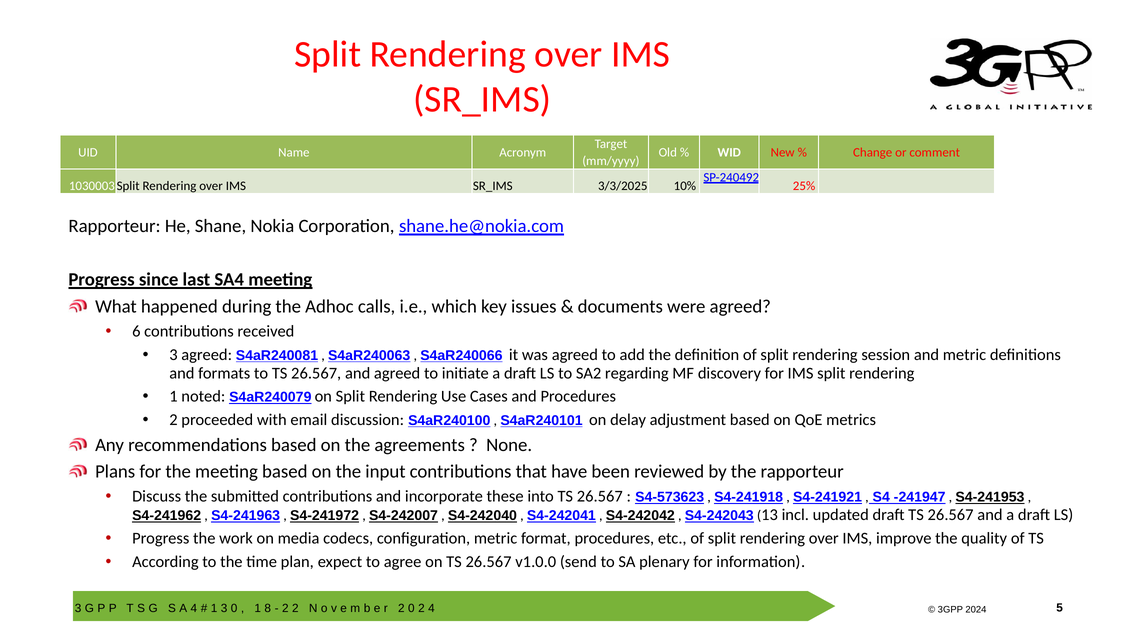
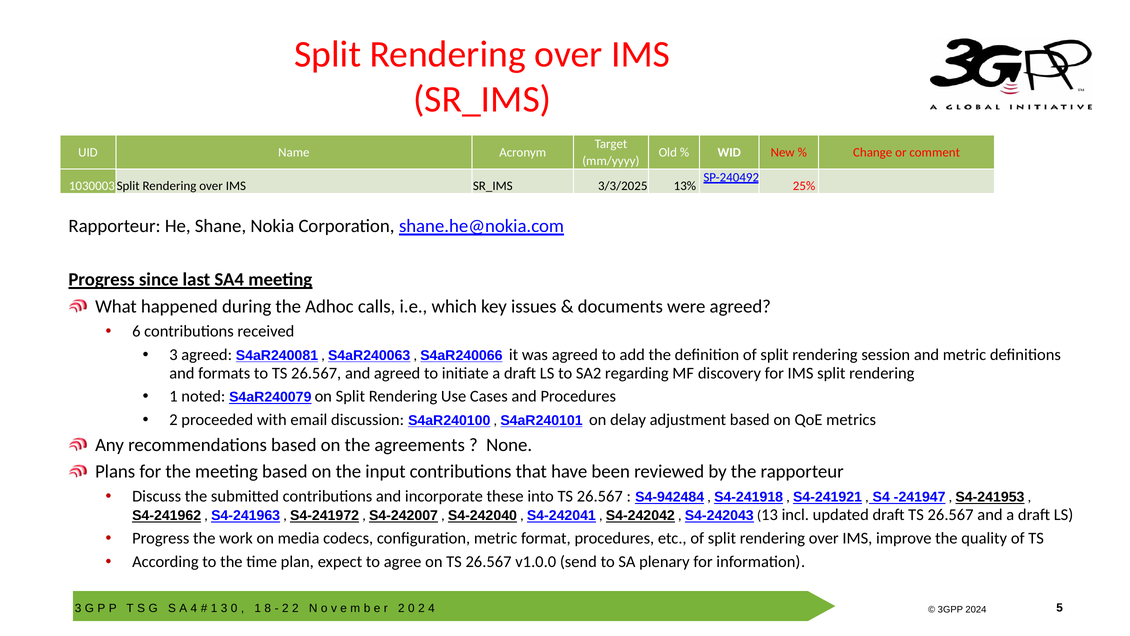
10%: 10% -> 13% (685, 186)
S4-573623: S4-573623 -> S4-942484 (670, 497)
